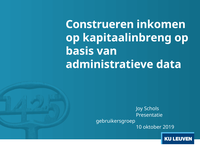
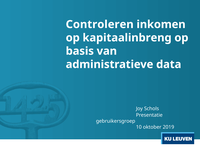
Construeren: Construeren -> Controleren (100, 24)
